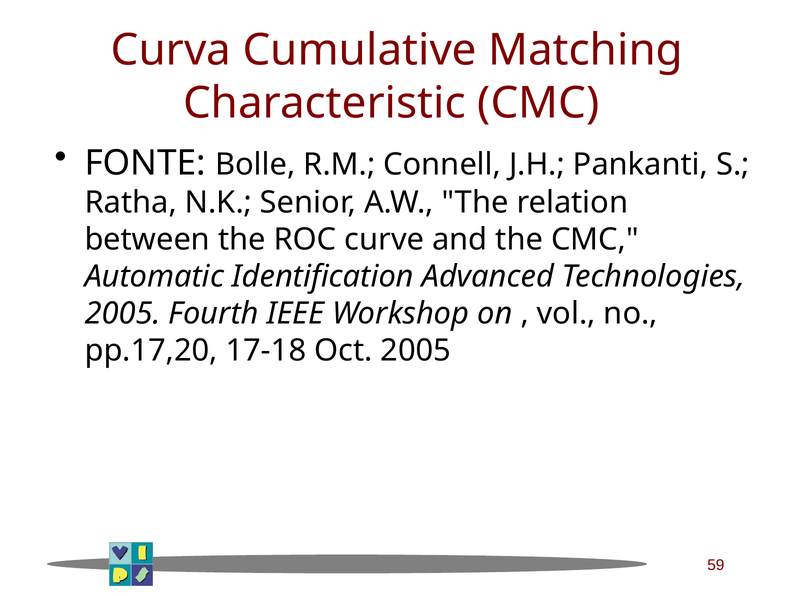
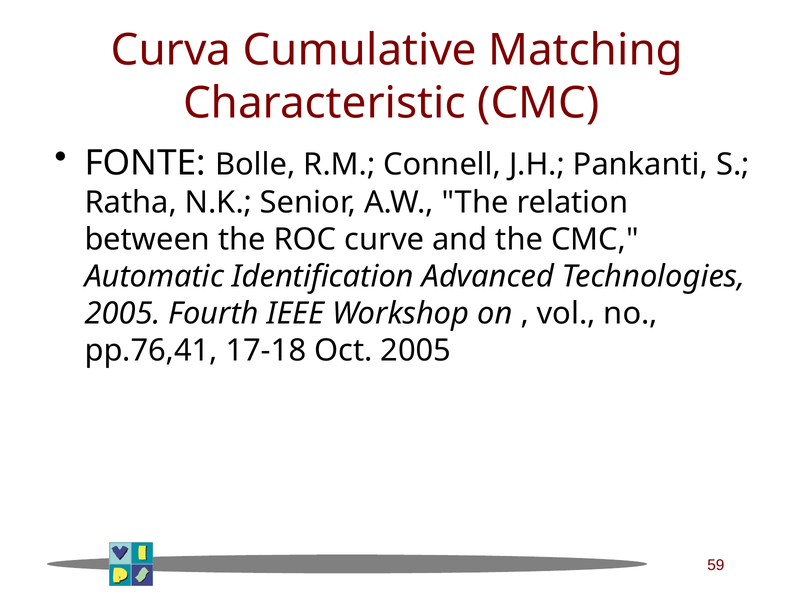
pp.17,20: pp.17,20 -> pp.76,41 (151, 350)
